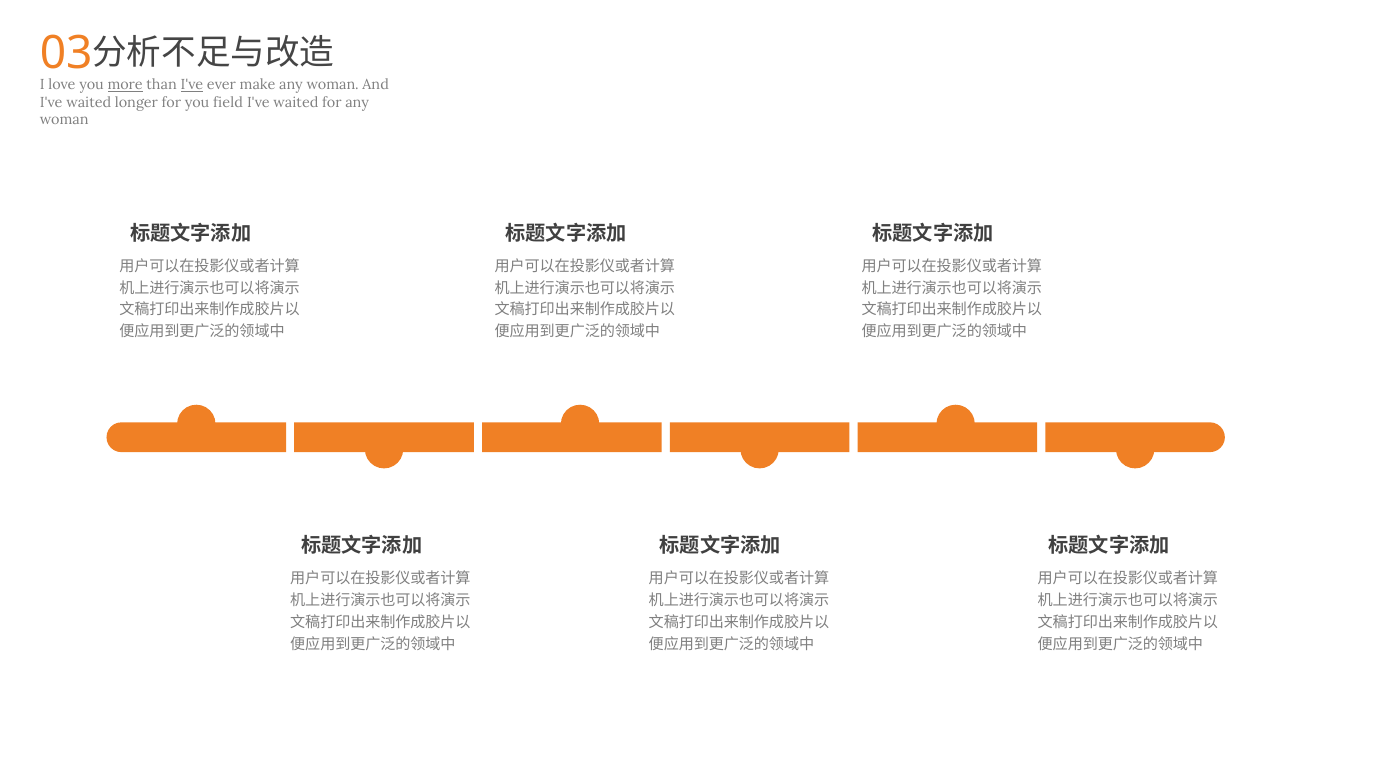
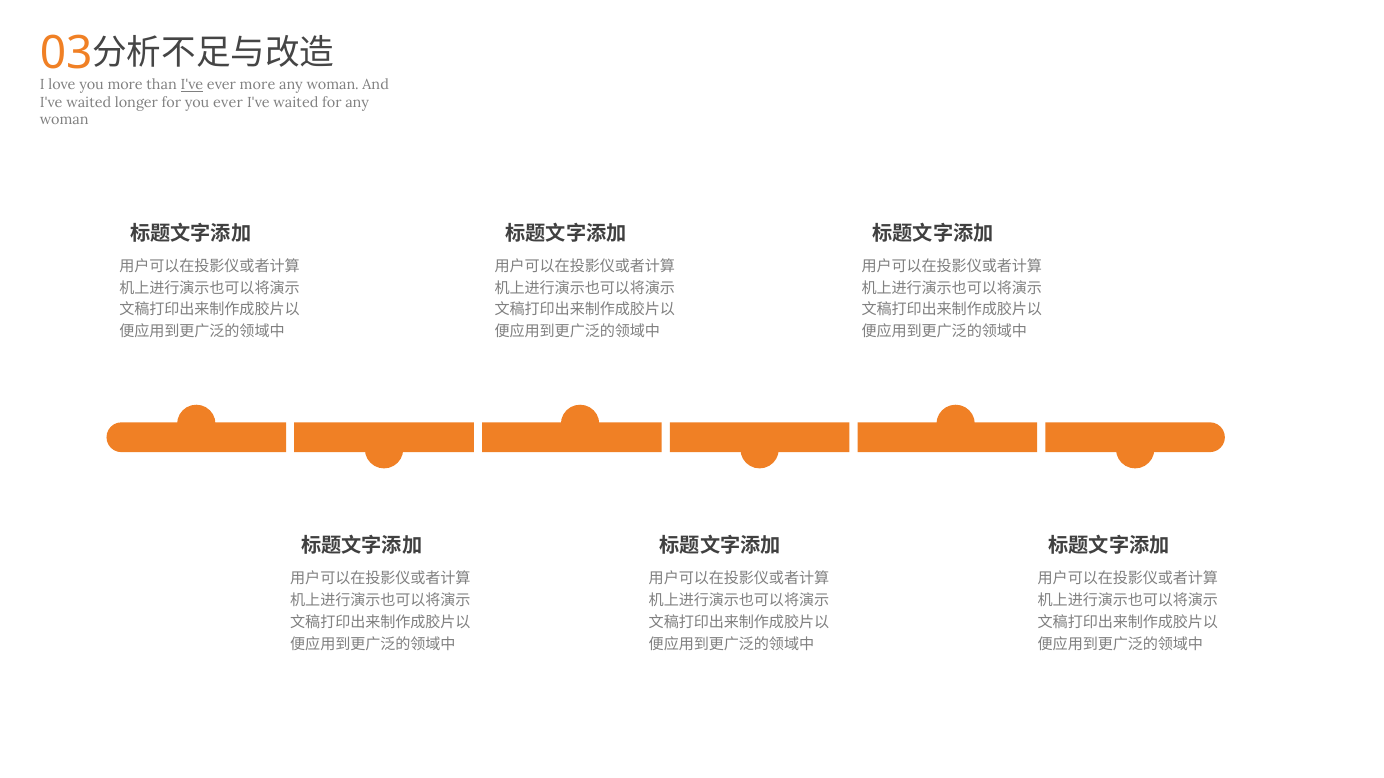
more underline: present -> none (125, 85)
ever make: make -> more (258, 85)
you field: field -> ever (228, 102)
